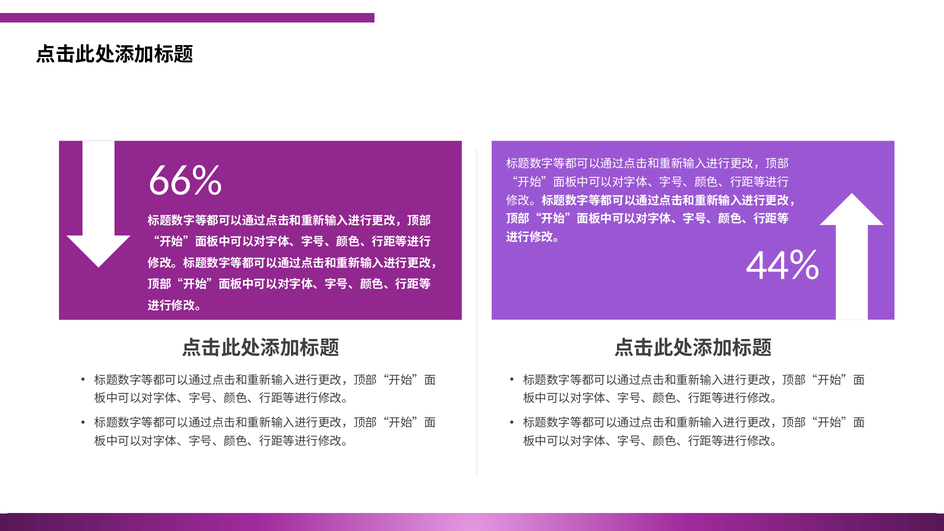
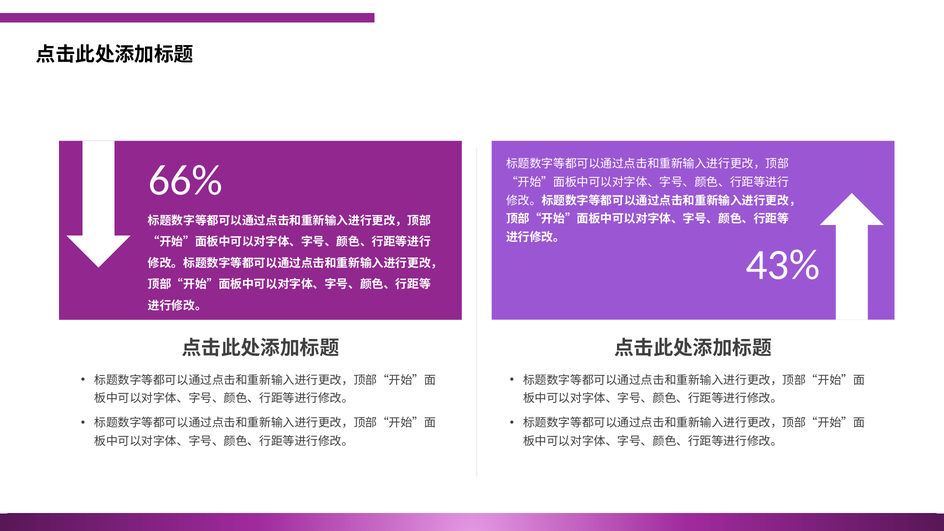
44%: 44% -> 43% (783, 265)
